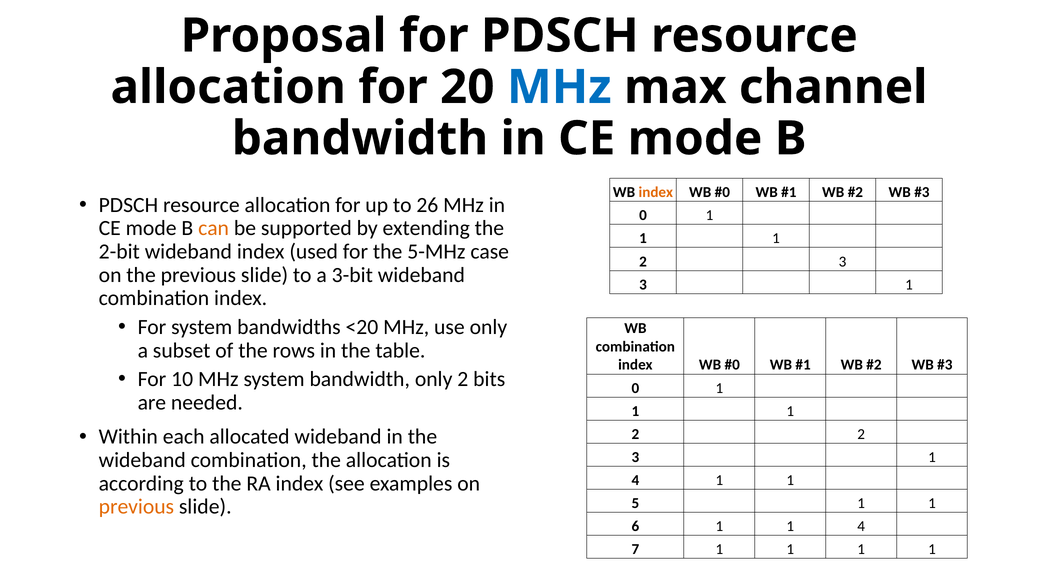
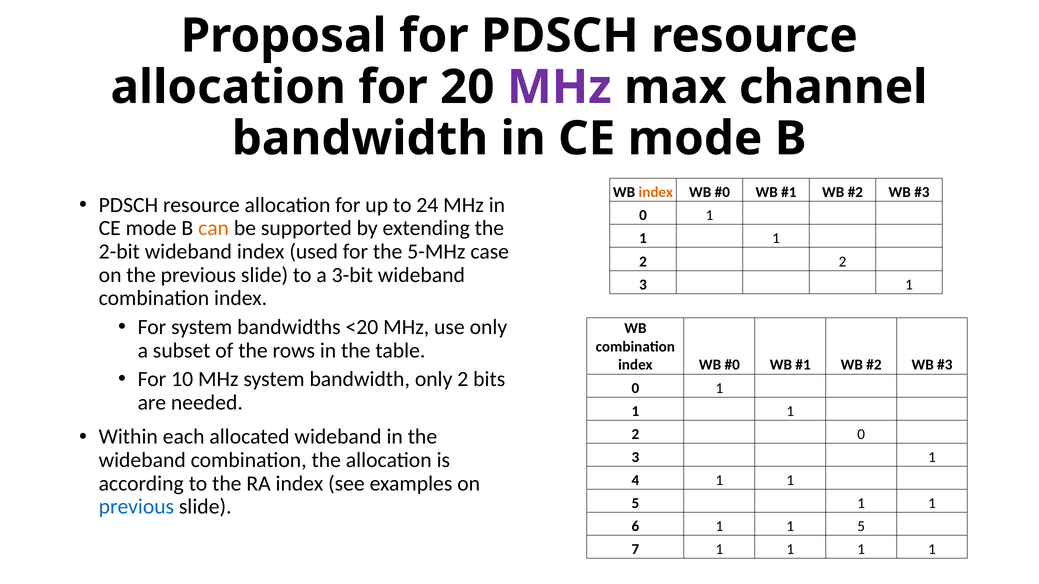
MHz colour: blue -> purple (559, 87)
26: 26 -> 24 (427, 205)
3: 3 -> 2 (843, 262)
2 2: 2 -> 0 (861, 434)
previous colour: orange -> blue (136, 507)
6 1 1 4: 4 -> 5 (861, 527)
